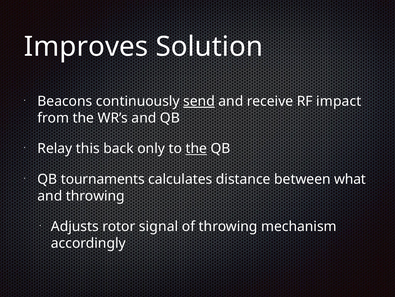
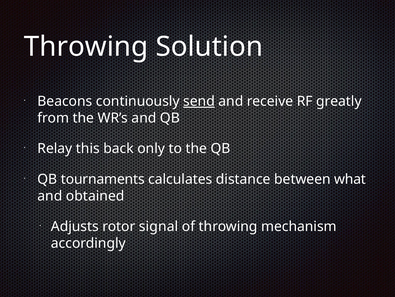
Improves: Improves -> Throwing (86, 47)
impact: impact -> greatly (339, 101)
the underline: present -> none (196, 148)
and throwing: throwing -> obtained (95, 195)
